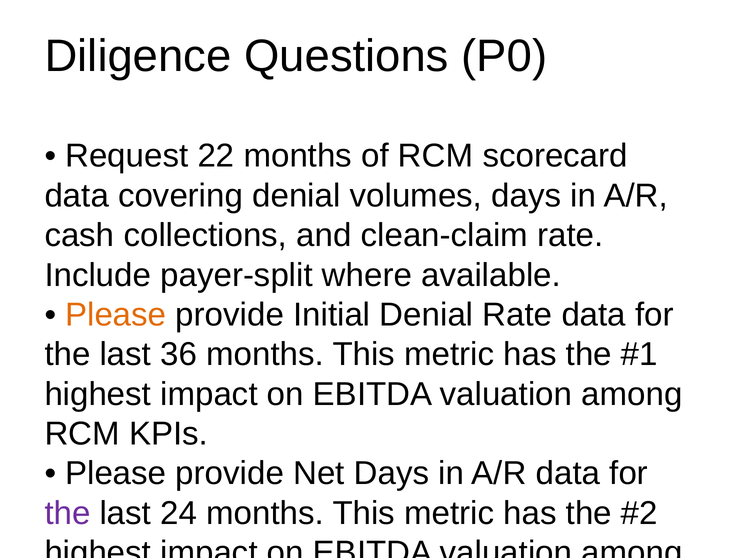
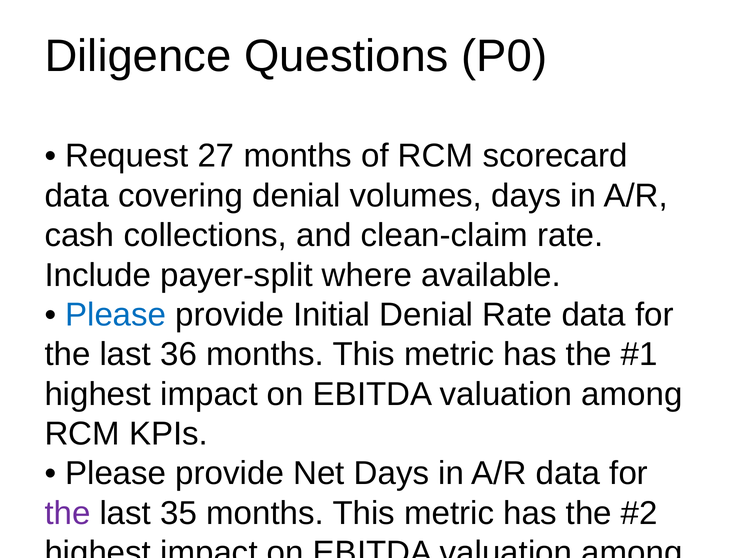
22: 22 -> 27 (216, 156)
Please colour: orange -> blue (116, 315)
24: 24 -> 35 (179, 513)
